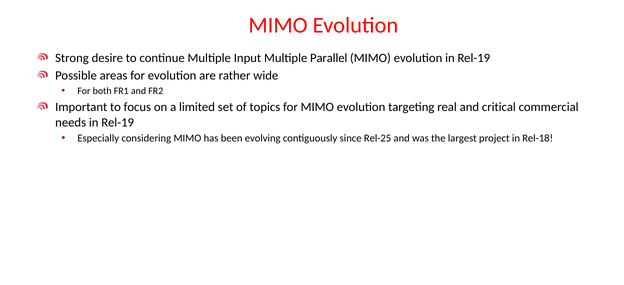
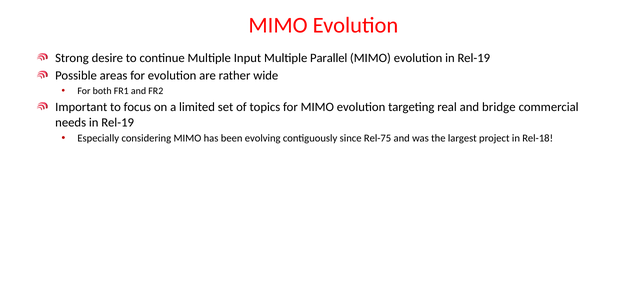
critical: critical -> bridge (499, 107)
Rel-25: Rel-25 -> Rel-75 (378, 138)
